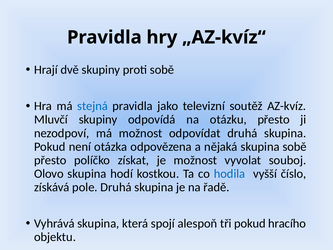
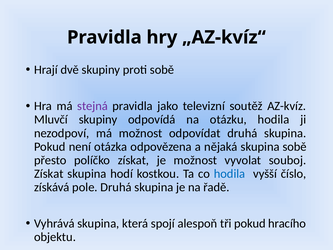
stejná colour: blue -> purple (92, 106)
otázku přesto: přesto -> hodila (274, 119)
Olovo: Olovo -> Získat (49, 174)
